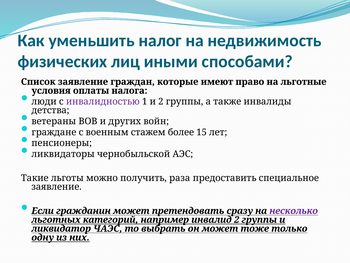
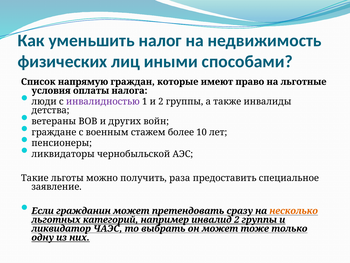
Список заявление: заявление -> напрямую (83, 82)
15: 15 -> 10 (202, 132)
несколько colour: purple -> orange (294, 210)
